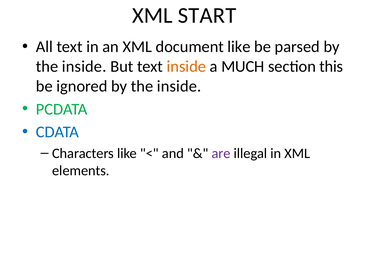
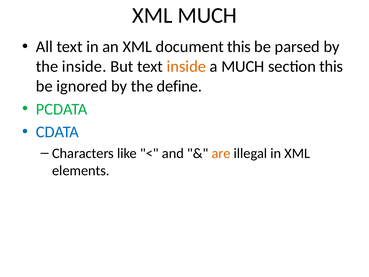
XML START: START -> MUCH (207, 15)
document like: like -> this (239, 47)
ignored by the inside: inside -> define (179, 86)
are colour: purple -> orange (221, 153)
